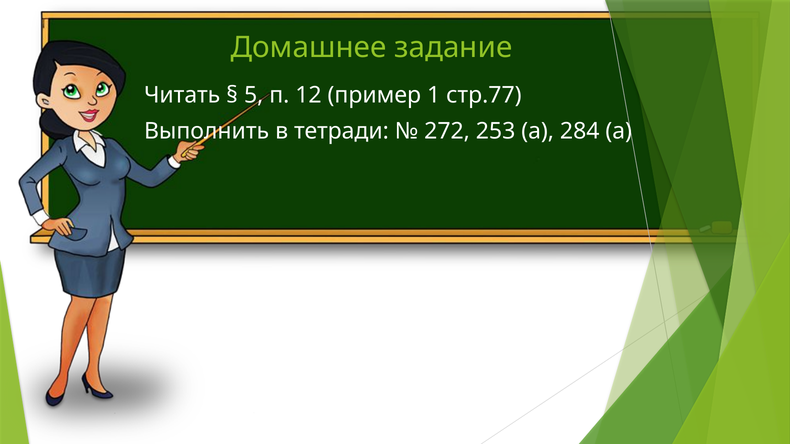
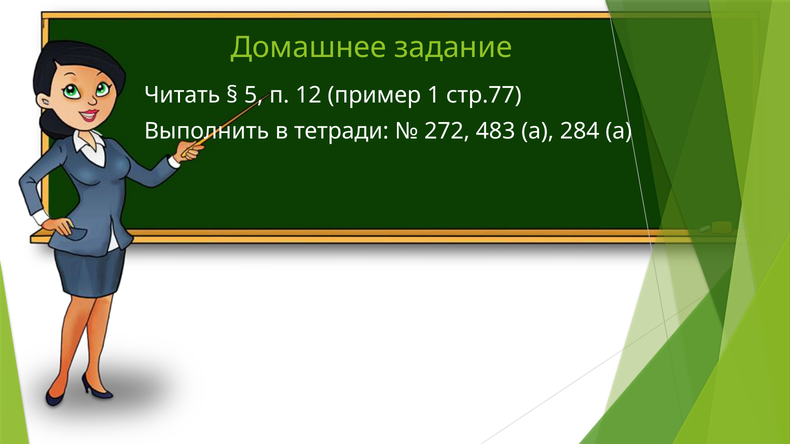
253: 253 -> 483 (496, 131)
